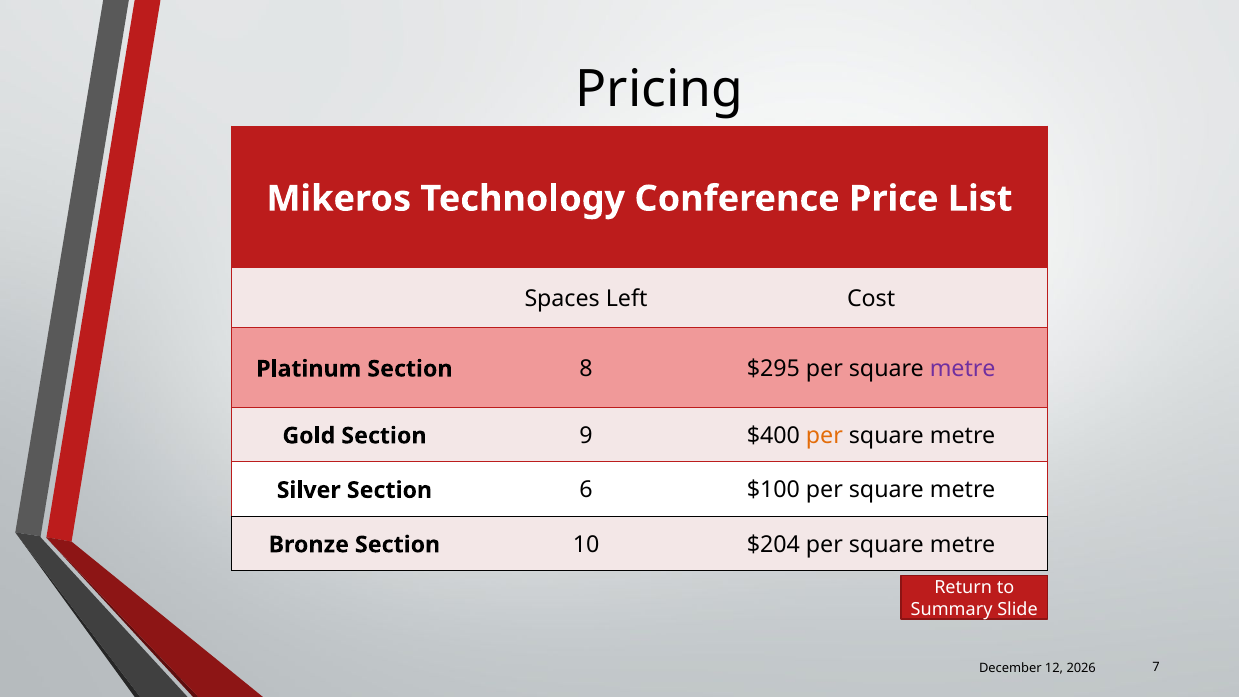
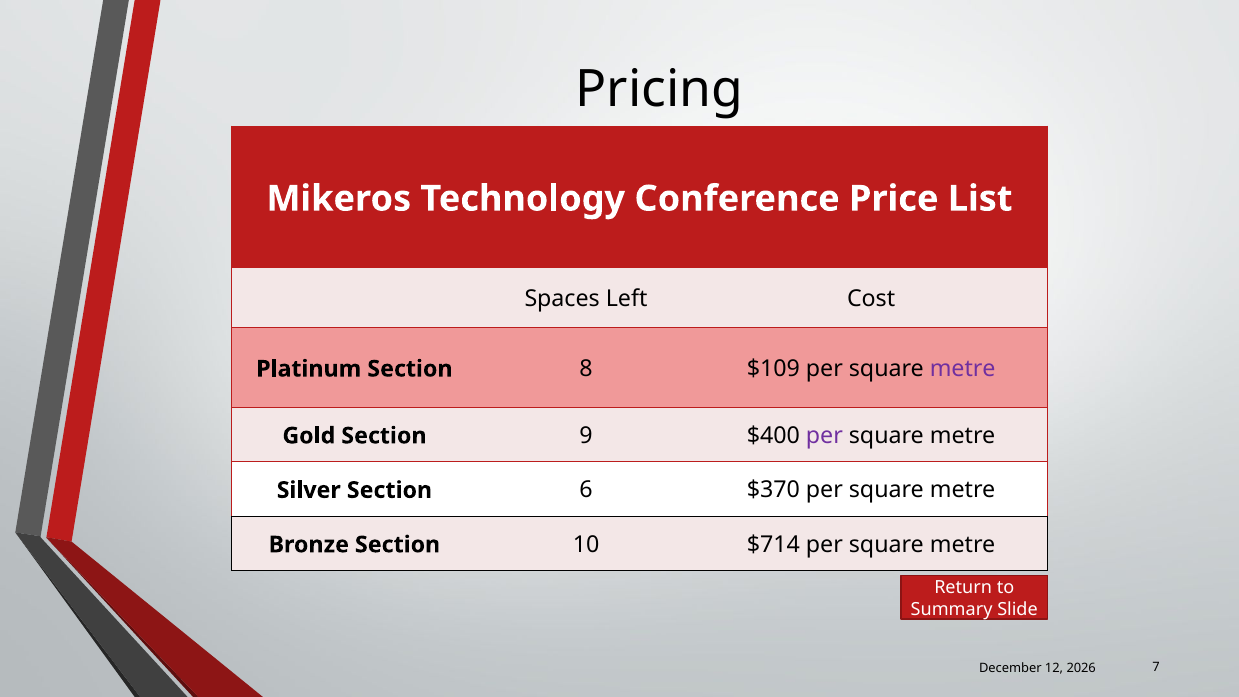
$295: $295 -> $109 (773, 369)
per colour: orange -> purple (824, 436)
$100: $100 -> $370 (773, 490)
$204: $204 -> $714 (773, 545)
